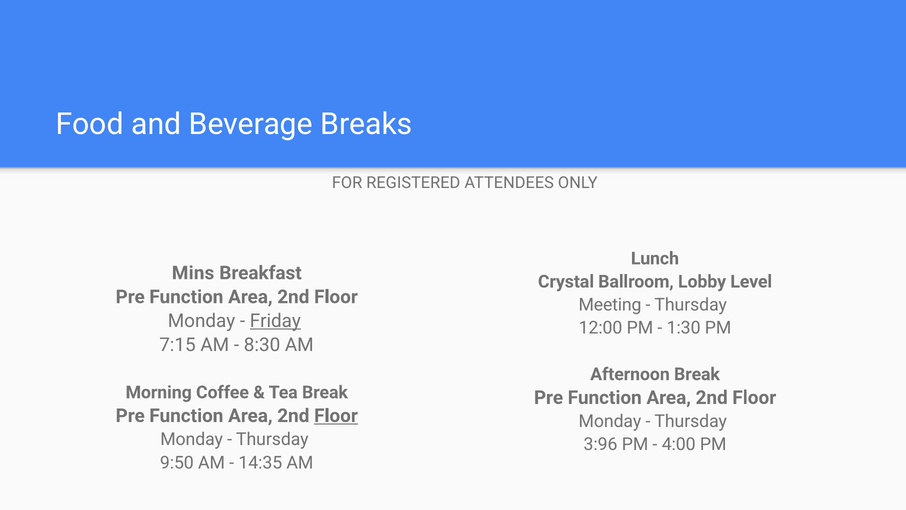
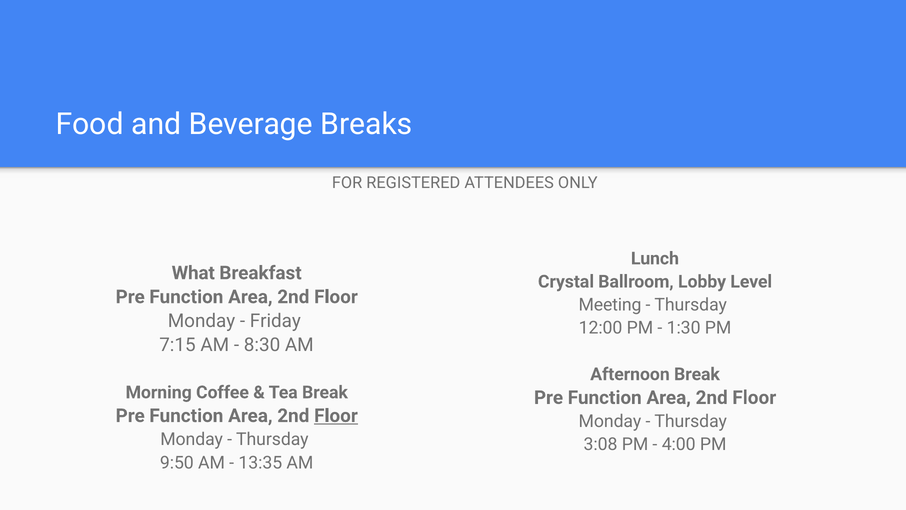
Mins: Mins -> What (193, 273)
Friday underline: present -> none (275, 321)
3:96: 3:96 -> 3:08 (601, 444)
14:35: 14:35 -> 13:35 (260, 462)
